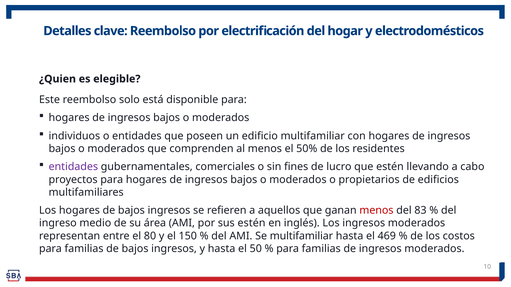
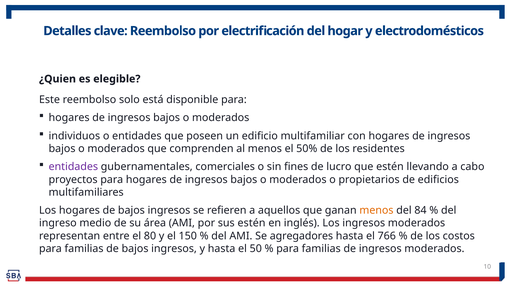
menos colour: red -> orange (376, 211)
83: 83 -> 84 (420, 211)
Se multifamiliar: multifamiliar -> agregadores (301, 236)
469: 469 -> 766 (387, 236)
